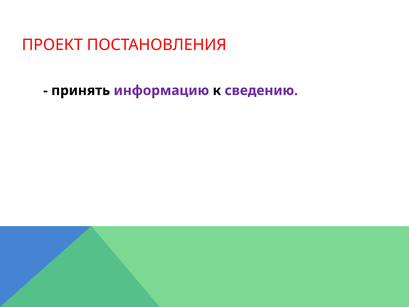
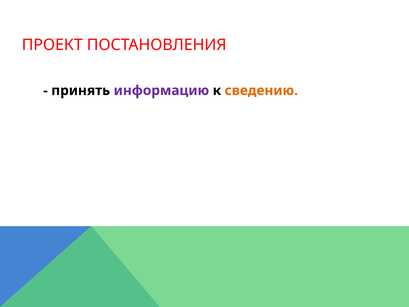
сведению colour: purple -> orange (261, 90)
